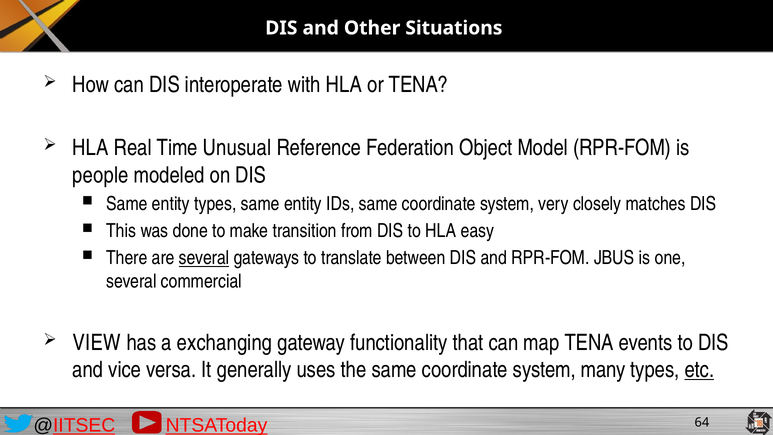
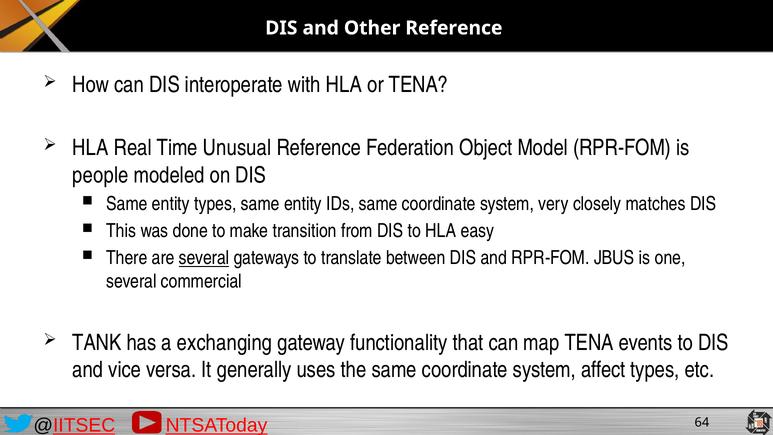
Other Situations: Situations -> Reference (454, 28)
VIEW: VIEW -> TANK (97, 343)
many: many -> affect (603, 370)
etc underline: present -> none (699, 370)
